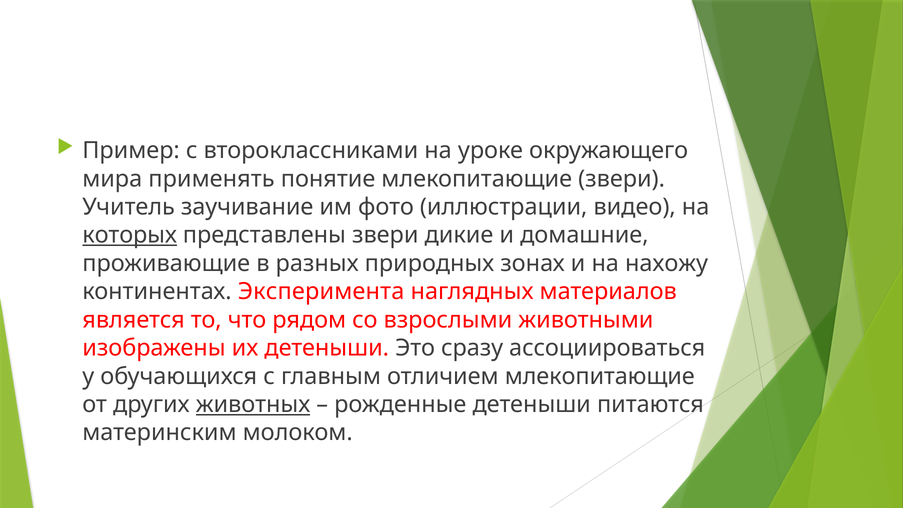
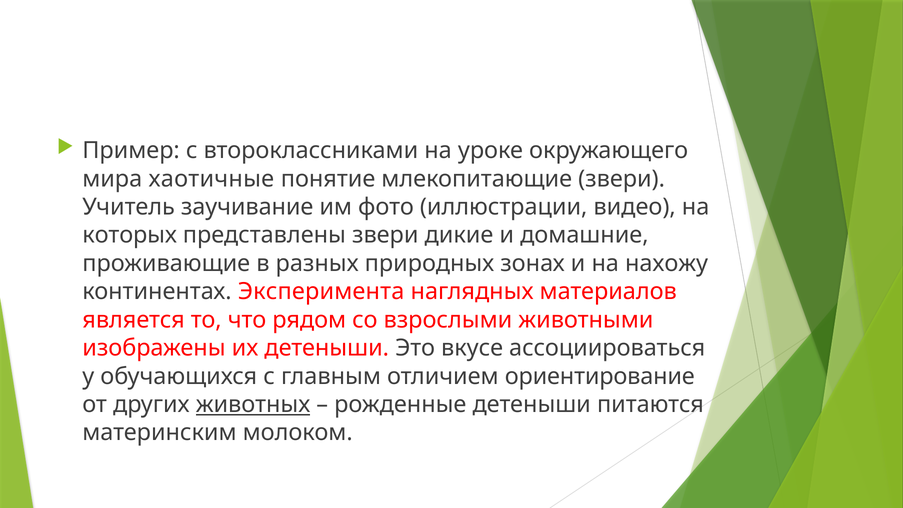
применять: применять -> хаотичные (211, 179)
которых underline: present -> none (130, 235)
сразу: сразу -> вкусе (472, 348)
отличием млекопитающие: млекопитающие -> ориентирование (600, 376)
